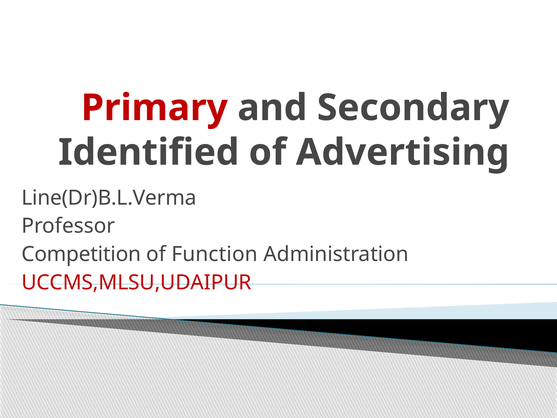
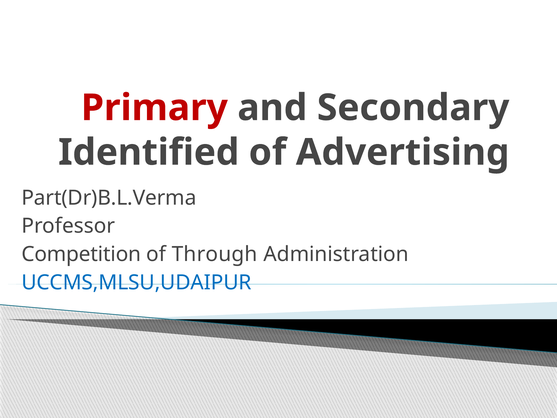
Line(Dr)B.L.Verma: Line(Dr)B.L.Verma -> Part(Dr)B.L.Verma (109, 198)
Function: Function -> Through (215, 254)
UCCMS,MLSU,UDAIPUR colour: red -> blue (136, 282)
